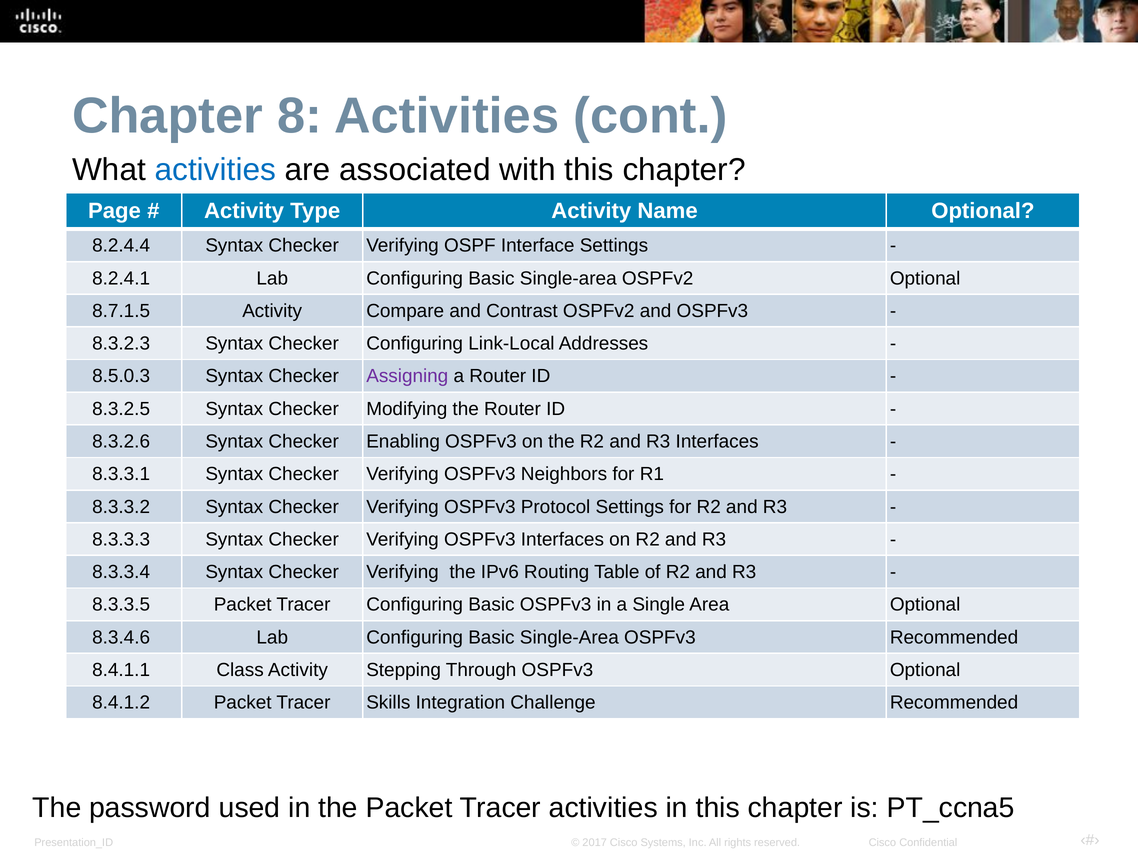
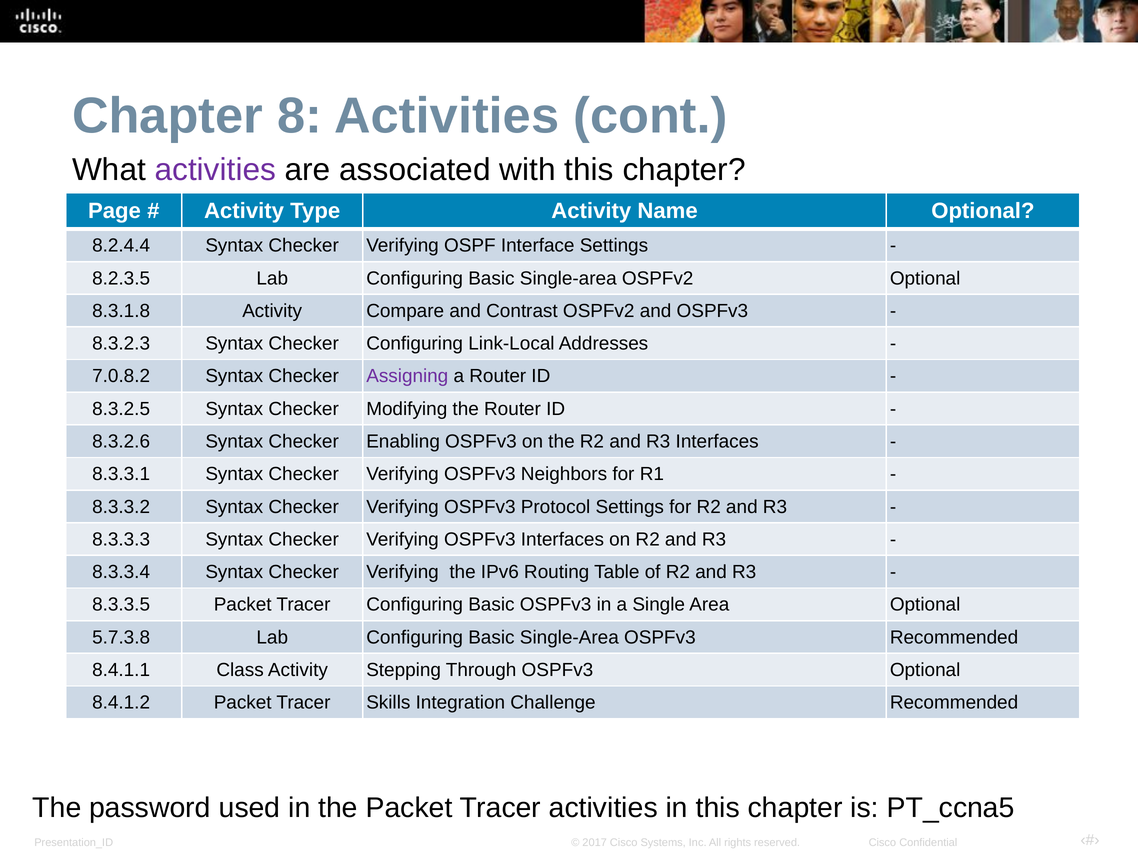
activities colour: blue -> purple (215, 170)
8.2.4.1: 8.2.4.1 -> 8.2.3.5 (121, 278)
8.7.1.5: 8.7.1.5 -> 8.3.1.8 (121, 311)
8.5.0.3: 8.5.0.3 -> 7.0.8.2 (121, 376)
8.3.4.6: 8.3.4.6 -> 5.7.3.8 (121, 638)
